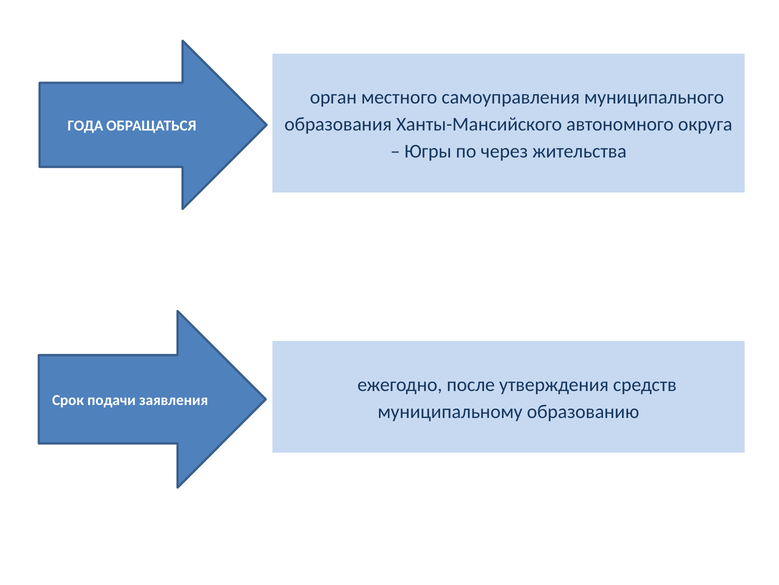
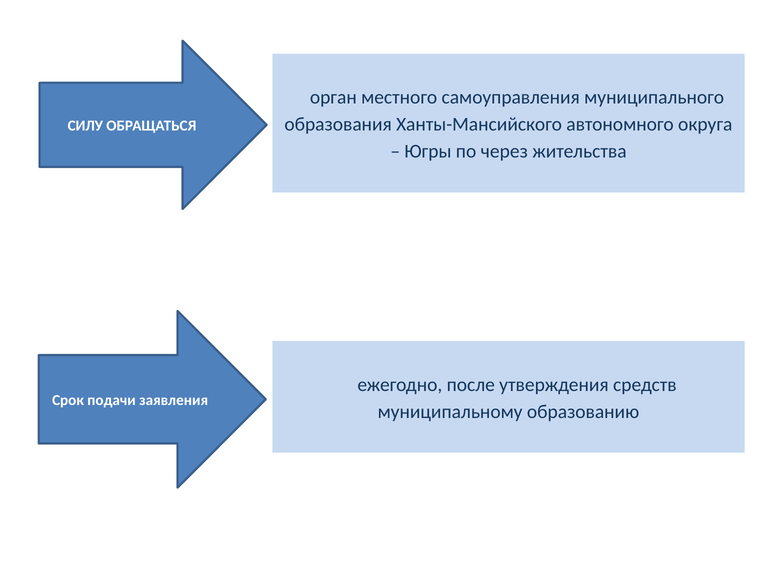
ГОДА: ГОДА -> СИЛУ (85, 126)
